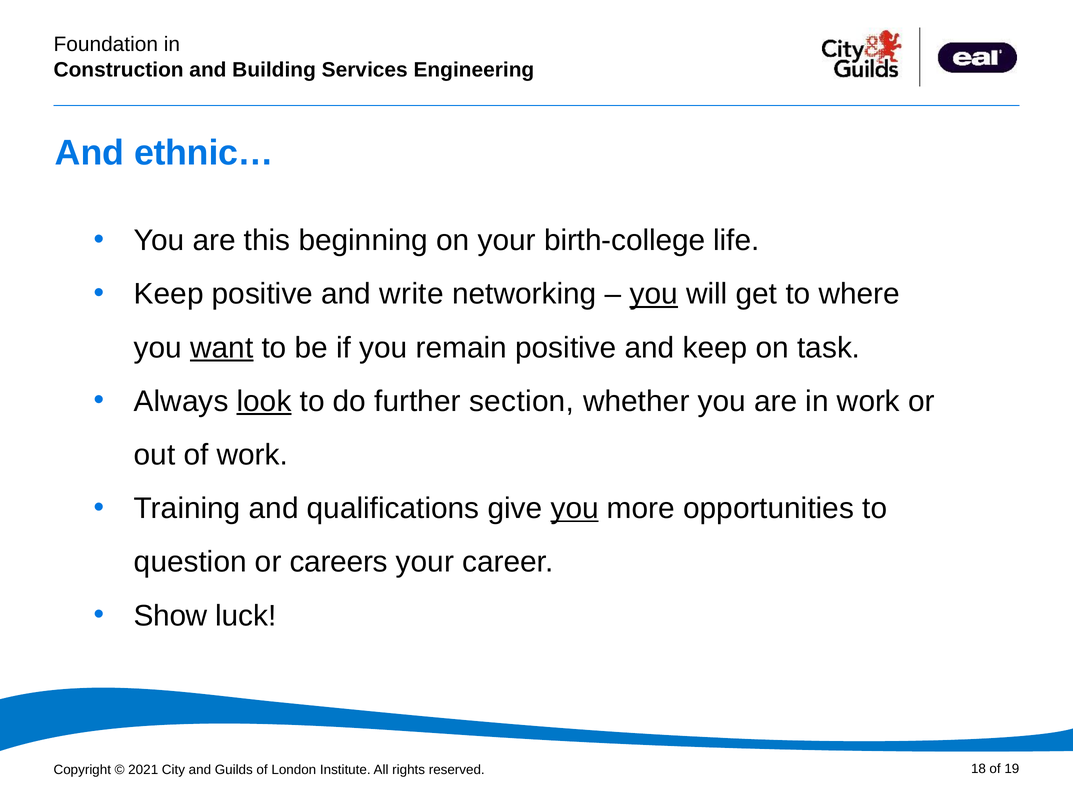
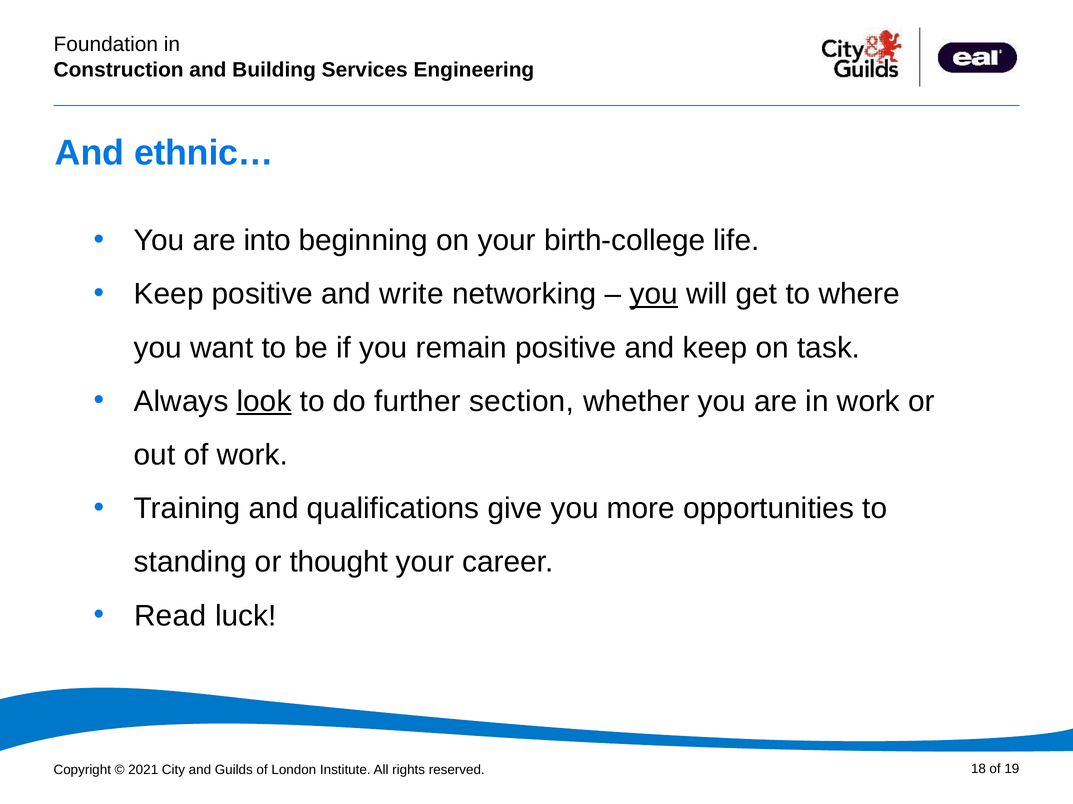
this: this -> into (267, 241)
want underline: present -> none (222, 348)
you underline: present -> none (575, 509)
question: question -> standing (190, 563)
careers: careers -> thought (339, 563)
Show: Show -> Read (170, 616)
